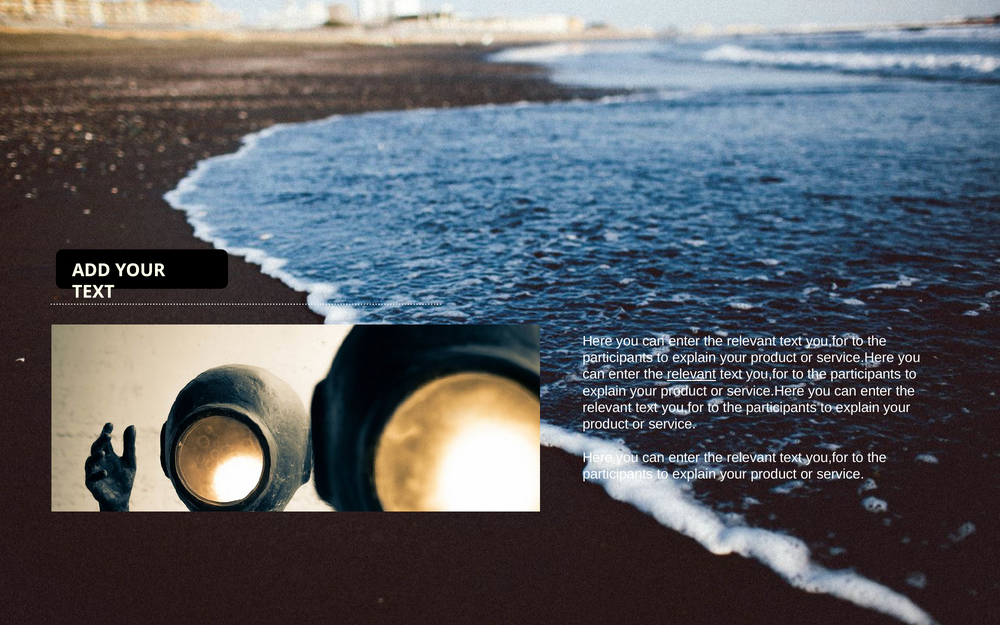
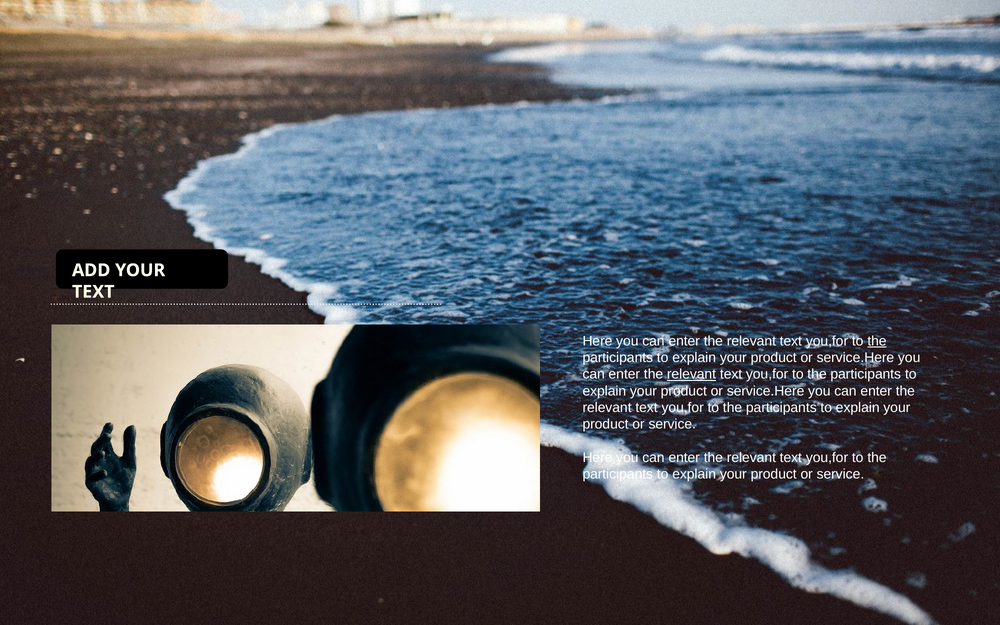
the underline: none -> present (877, 341)
